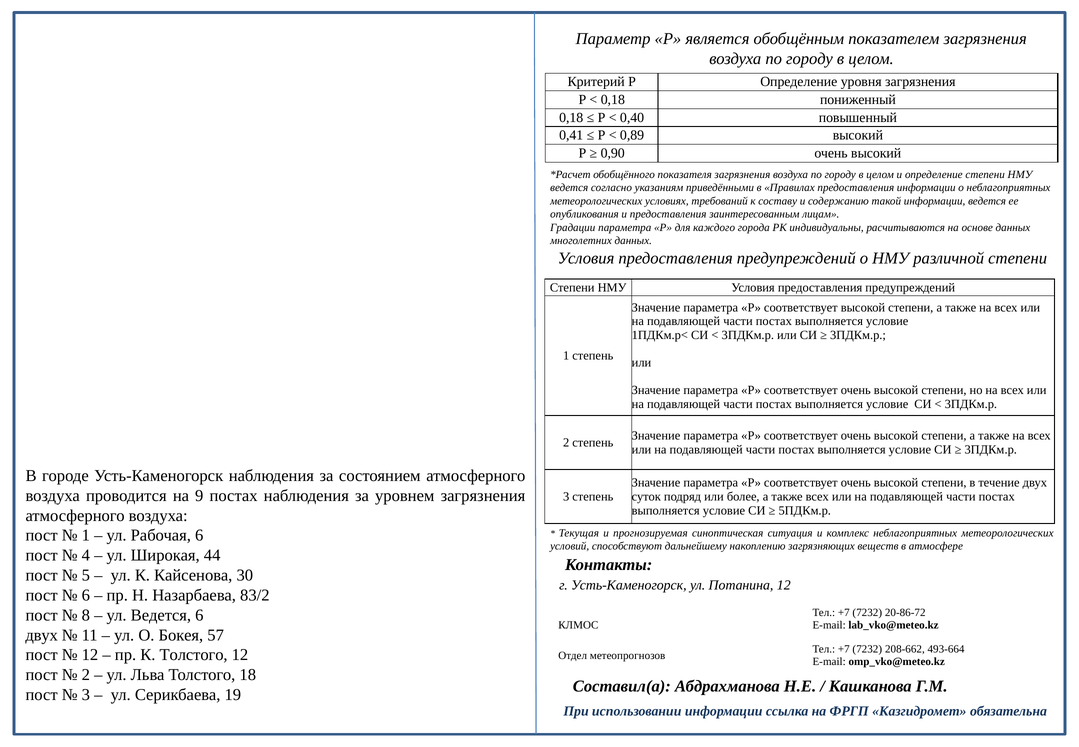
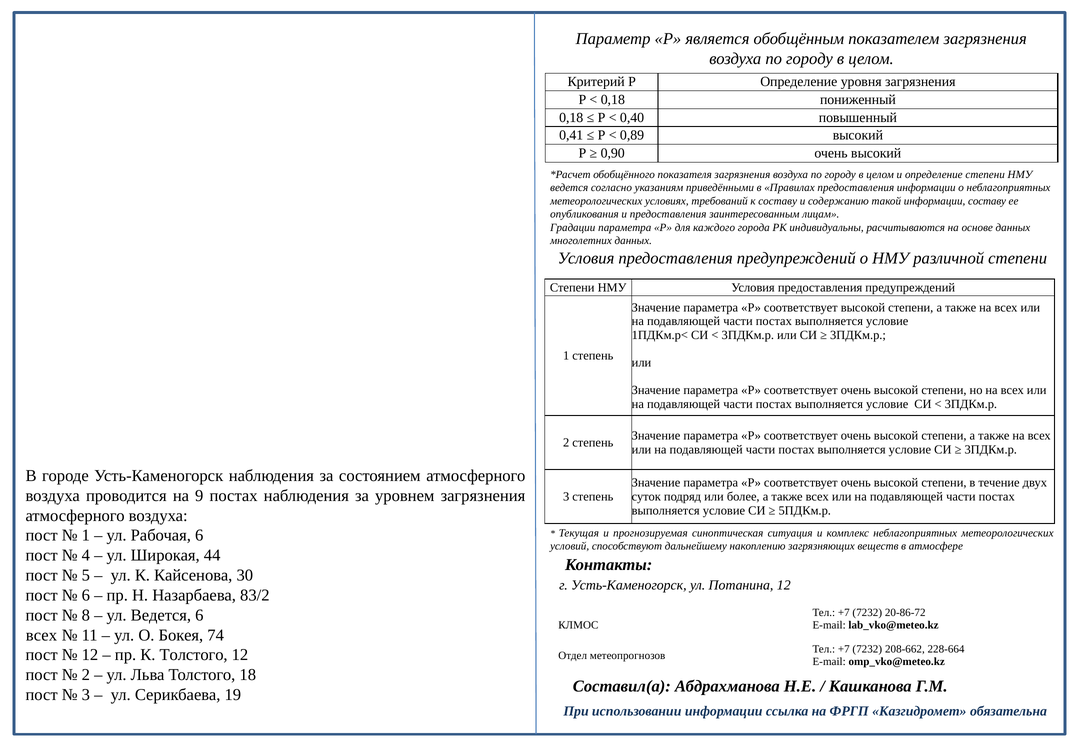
информации ведется: ведется -> составу (987, 201)
двух: двух -> всех (41, 635)
57: 57 -> 74 (216, 635)
493-664: 493-664 -> 228-664 (946, 649)
